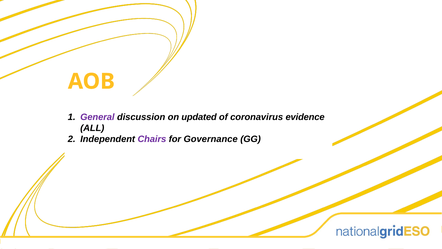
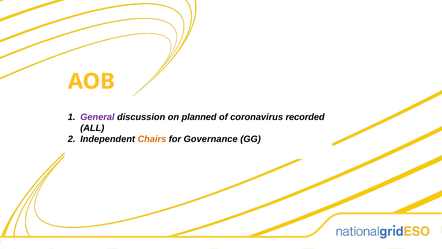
updated: updated -> planned (199, 117)
evidence: evidence -> recorded (305, 117)
Chairs colour: purple -> orange (152, 139)
